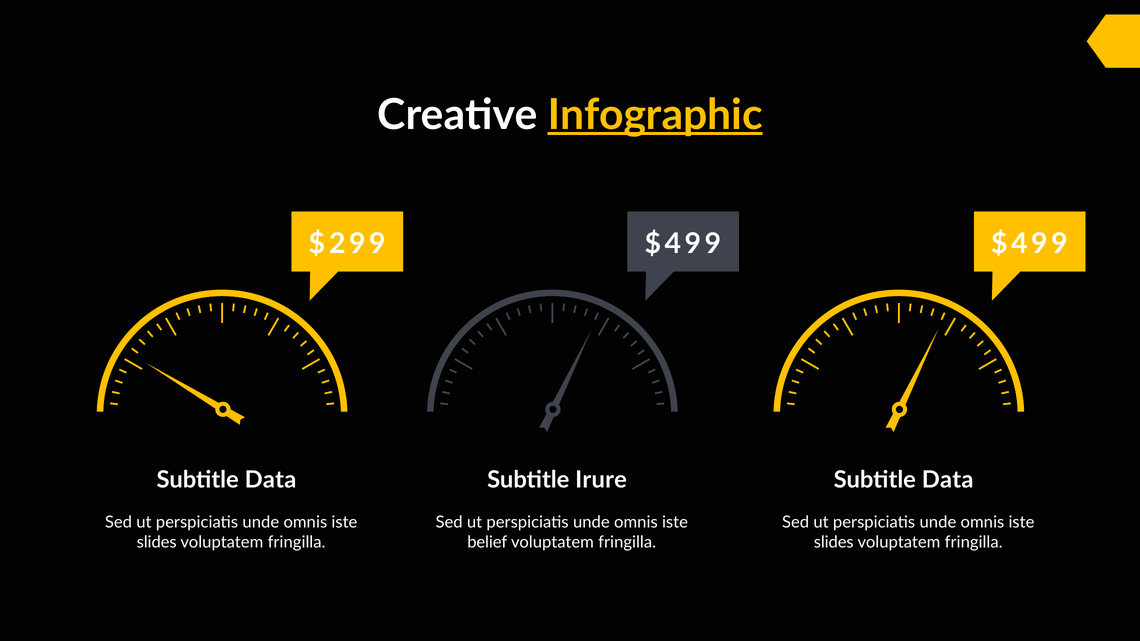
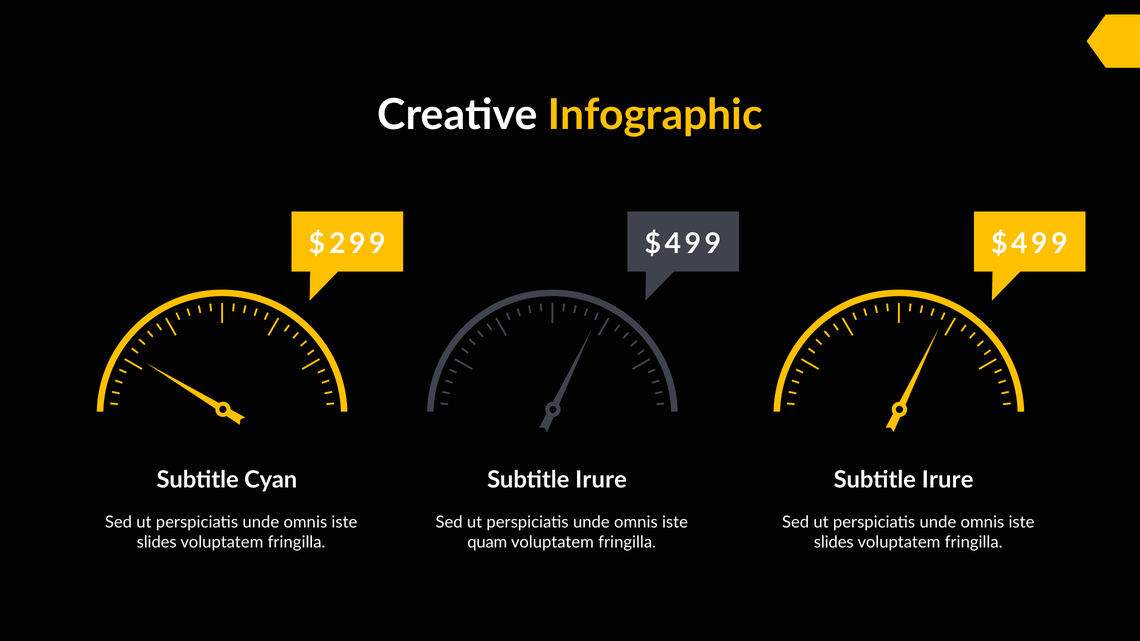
Infographic underline: present -> none (655, 115)
Data: Data -> Cyan (271, 480)
Data: Data -> Irure (948, 480)
belief: belief -> quam (487, 543)
